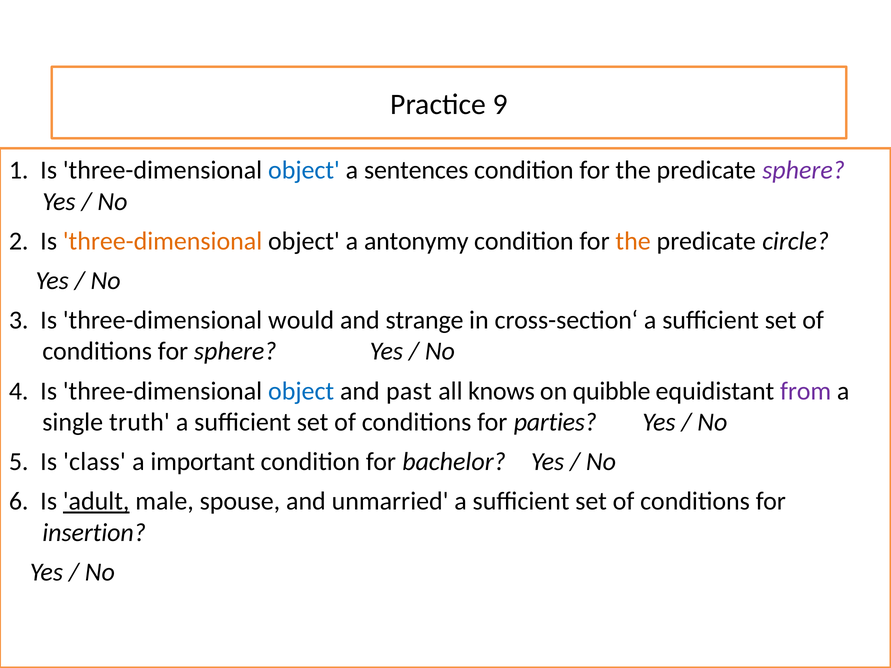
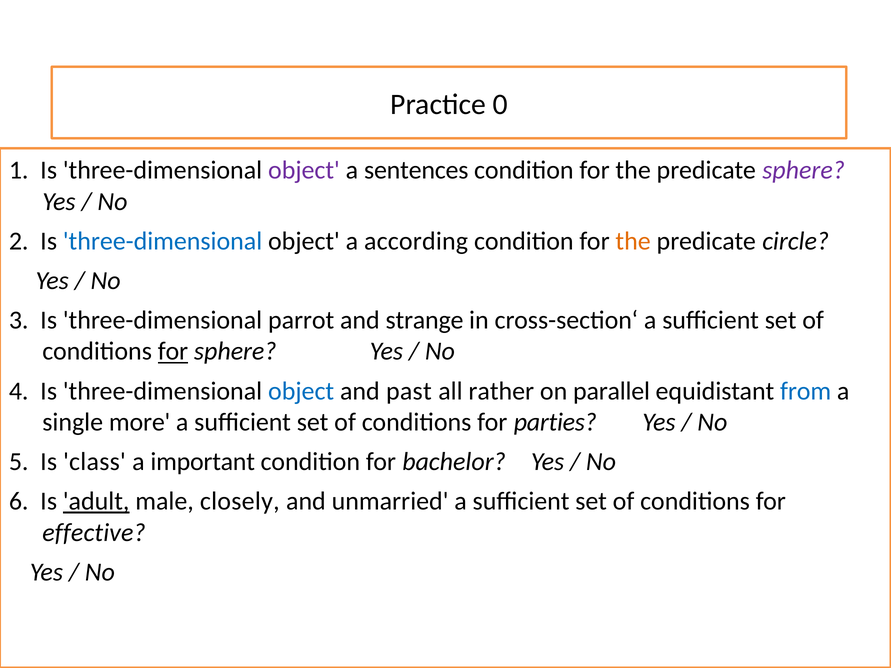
9: 9 -> 0 (500, 105)
object colour: blue -> purple (304, 170)
three-dimensional colour: orange -> blue (163, 241)
antonymy: antonymy -> according (416, 241)
would: would -> parrot (301, 320)
for underline: none -> present (173, 352)
knows: knows -> rather (501, 391)
quibble: quibble -> parallel (612, 391)
from colour: purple -> blue (806, 391)
truth: truth -> more (140, 422)
spouse: spouse -> closely (240, 502)
insertion: insertion -> effective (94, 533)
